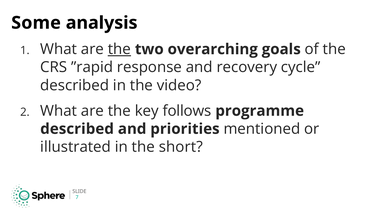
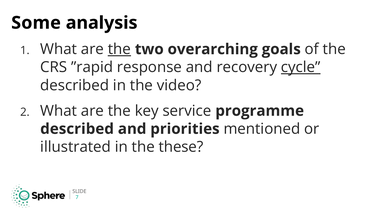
cycle underline: none -> present (301, 67)
follows: follows -> service (187, 111)
short: short -> these (181, 147)
